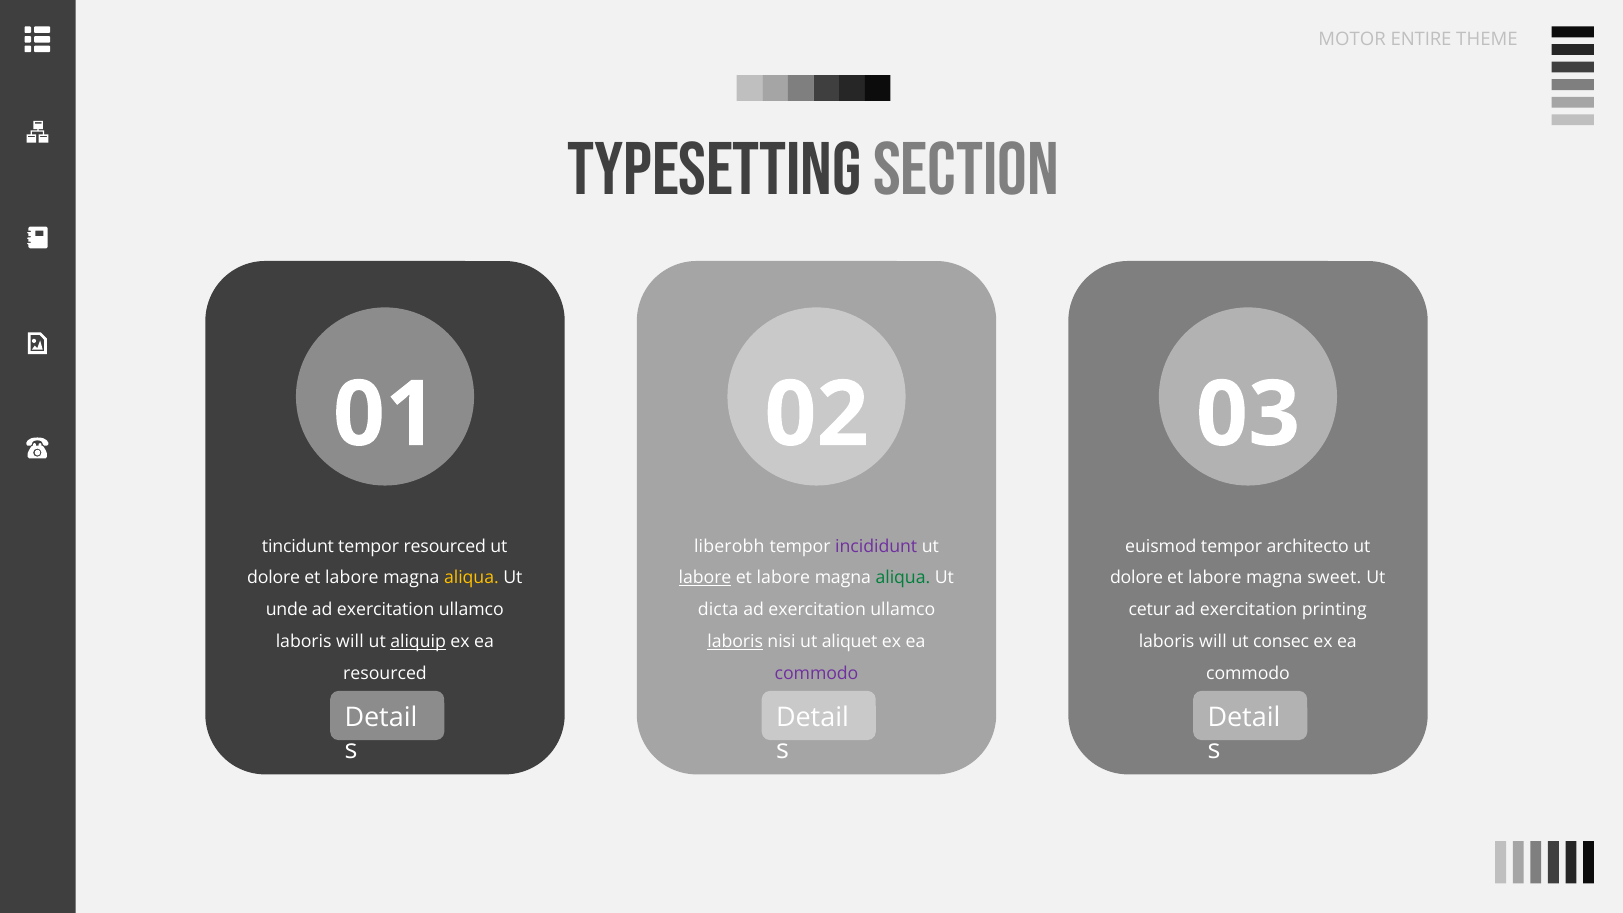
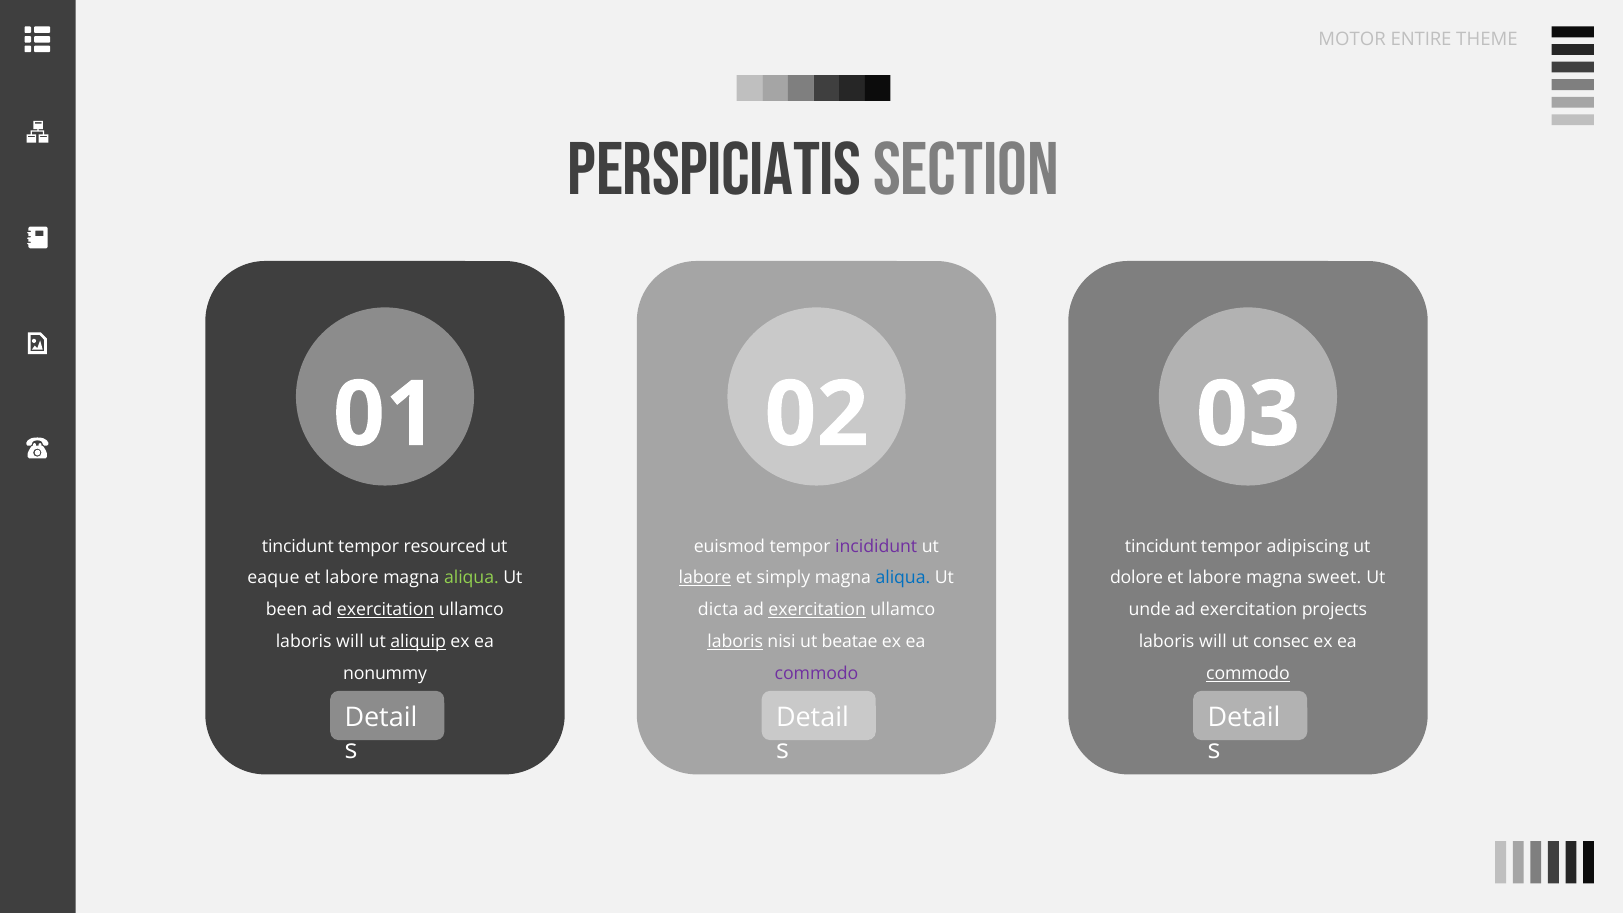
Typesetting: Typesetting -> Perspiciatis (715, 170)
liberobh: liberobh -> euismod (729, 546)
euismod: euismod -> tincidunt (1161, 546)
architecto: architecto -> adipiscing (1308, 546)
dolore: dolore -> eaque (273, 578)
aliqua colour: yellow -> light green (471, 578)
labore: labore -> simply (783, 578)
aliqua colour: green -> blue (903, 578)
unde: unde -> been (287, 610)
exercitation underline: none -> present (386, 610)
exercitation underline: none -> present (817, 610)
cetur: cetur -> unde (1150, 610)
printing: printing -> projects (1334, 610)
aliquet: aliquet -> beatae (850, 642)
resourced: resourced -> nonummy (385, 674)
commodo underline: none -> present (1248, 674)
